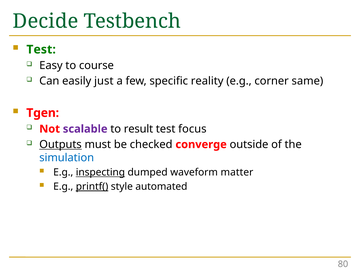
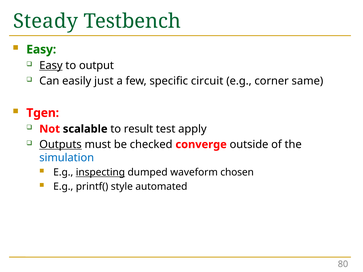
Decide: Decide -> Steady (46, 21)
Test: Test -> Easy (41, 50)
Easy underline: none -> present (51, 66)
course: course -> output (96, 66)
reality: reality -> circuit (207, 81)
scalable colour: purple -> black (85, 129)
focus: focus -> apply (192, 129)
matter: matter -> chosen (237, 173)
printf( underline: present -> none (92, 187)
